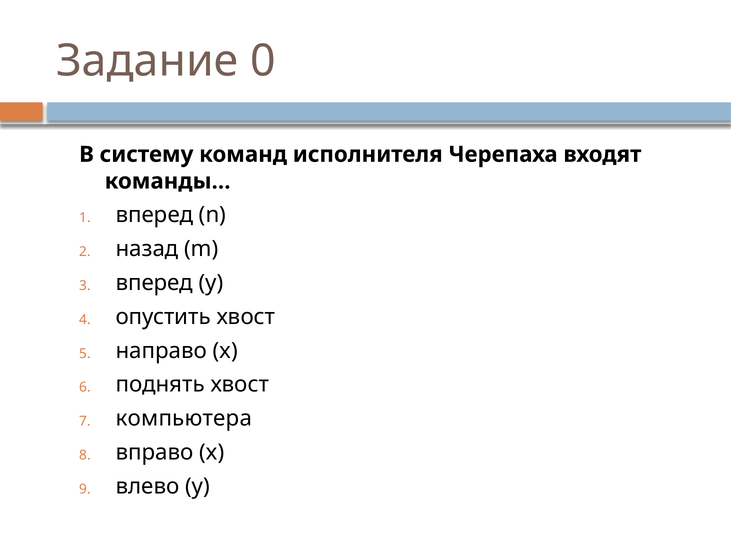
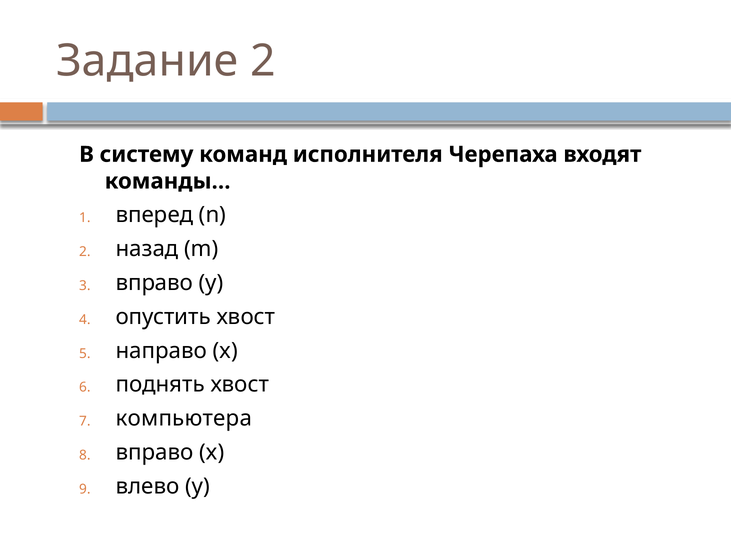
Задание 0: 0 -> 2 (263, 61)
вперед: вперед -> вправо (154, 283)
